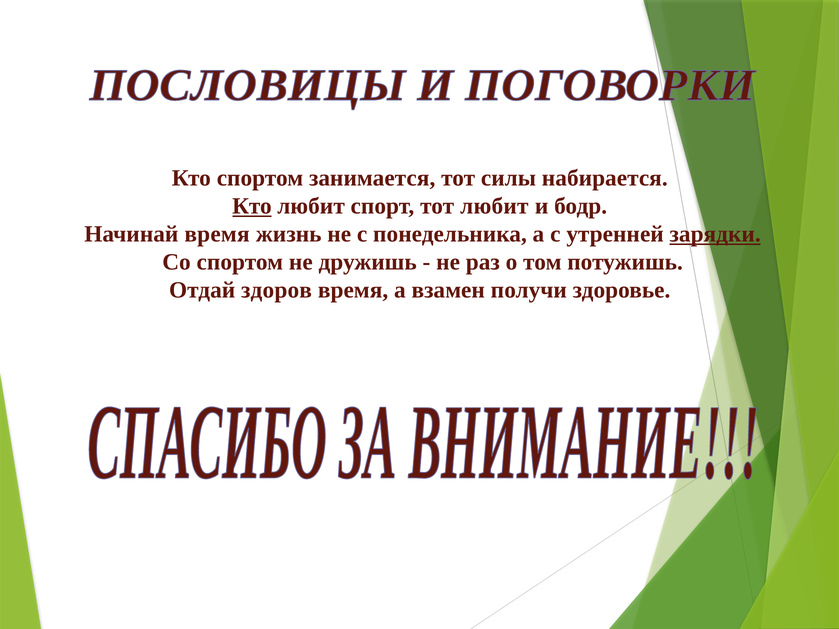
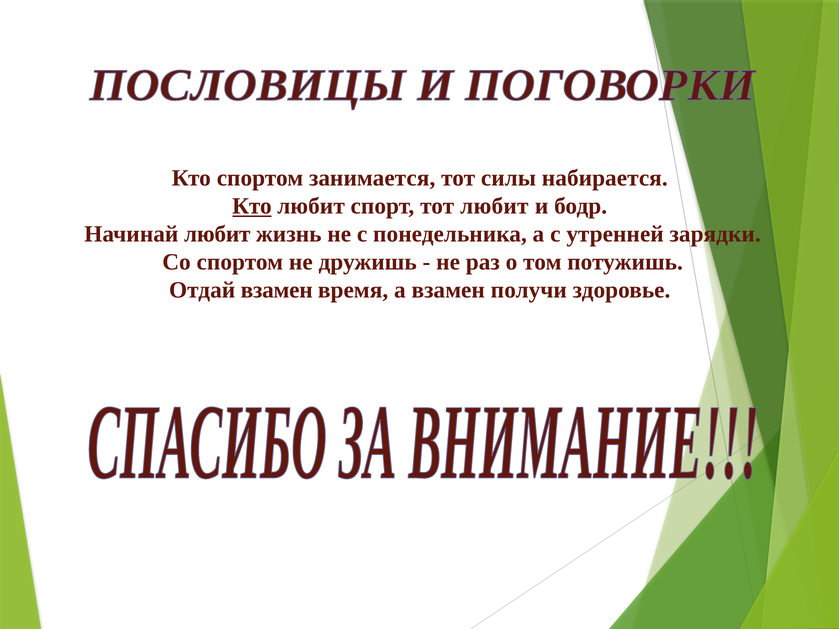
Начинай время: время -> любит (217, 234)
зарядки underline: present -> none (715, 234)
Отдай здоров: здоров -> взамен (277, 290)
